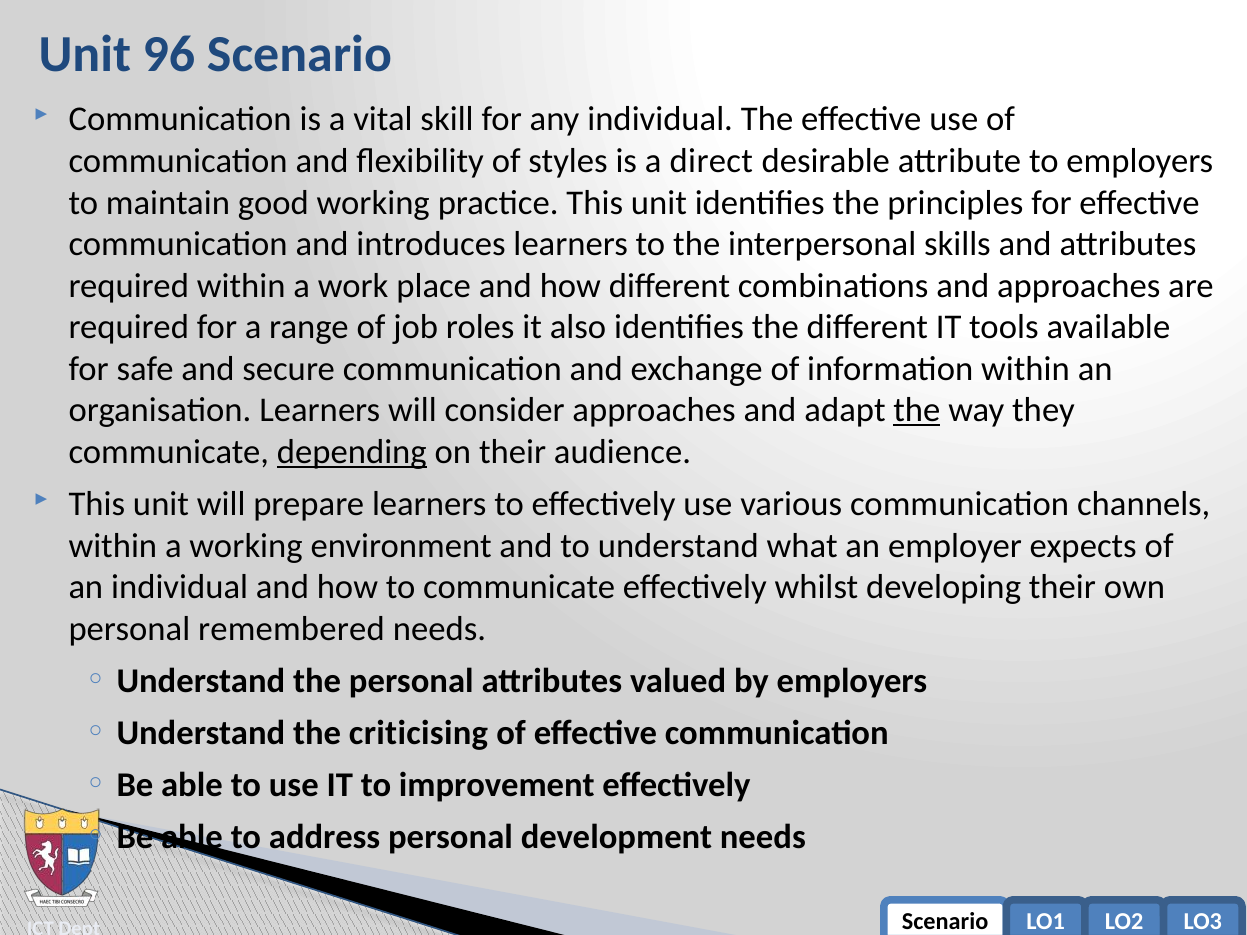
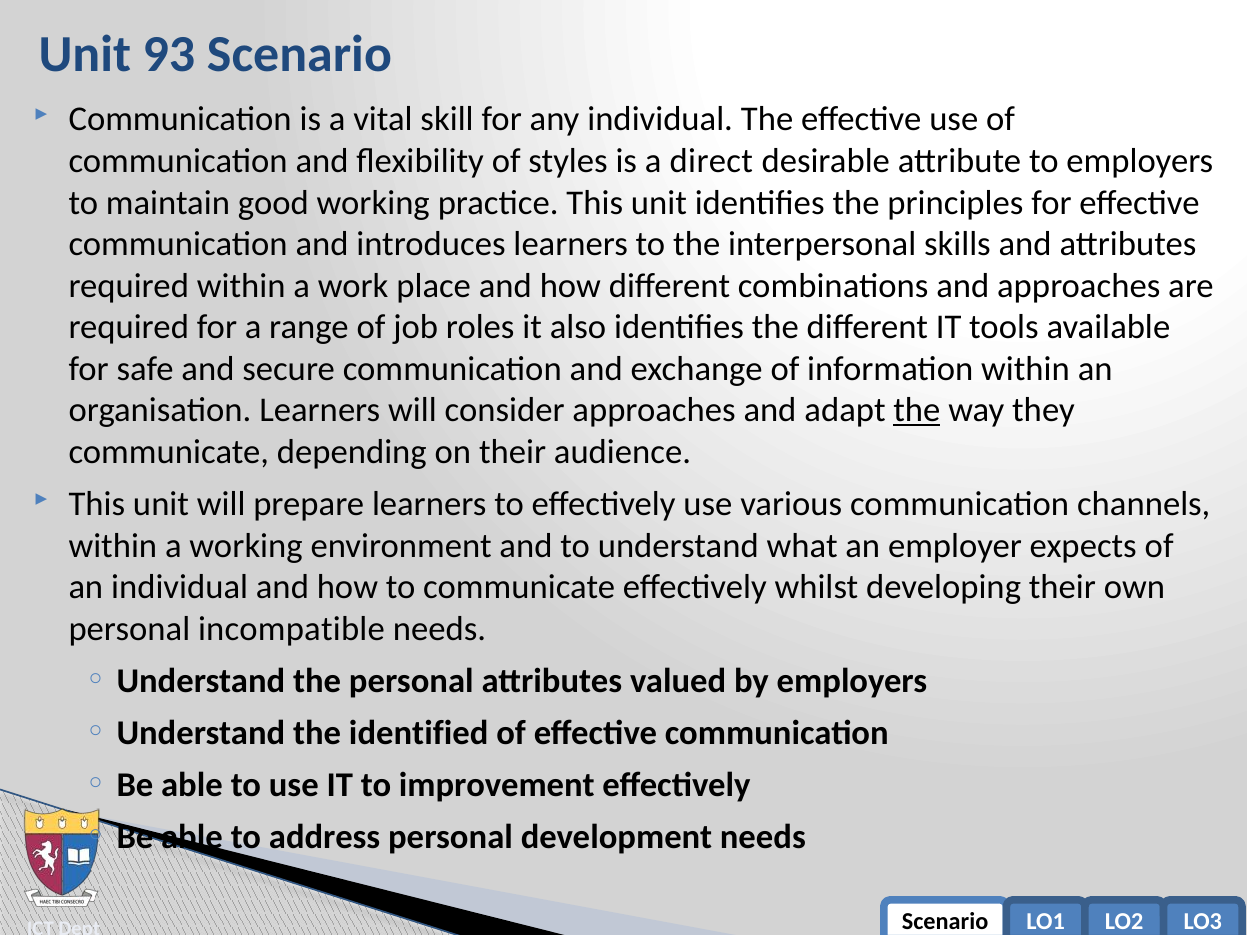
96: 96 -> 93 (169, 55)
depending underline: present -> none (352, 452)
remembered: remembered -> incompatible (291, 629)
criticising: criticising -> identified (419, 733)
